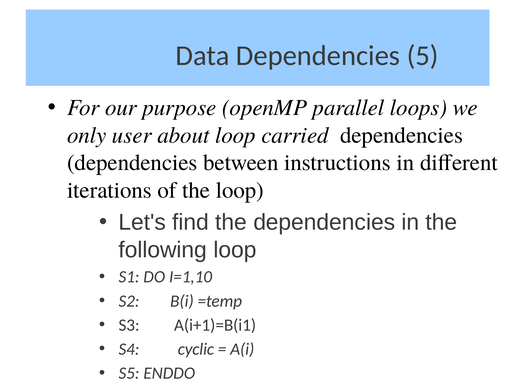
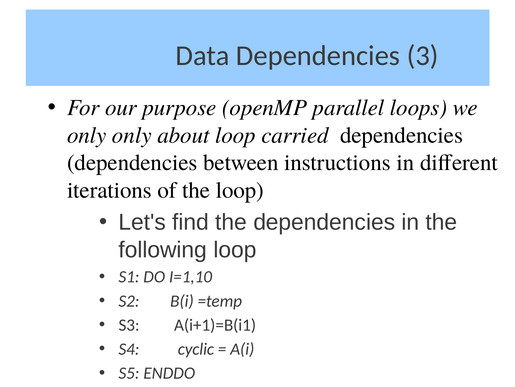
5: 5 -> 3 (423, 56)
only user: user -> only (132, 135)
